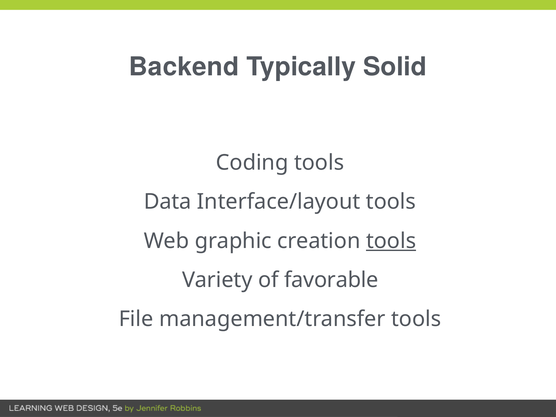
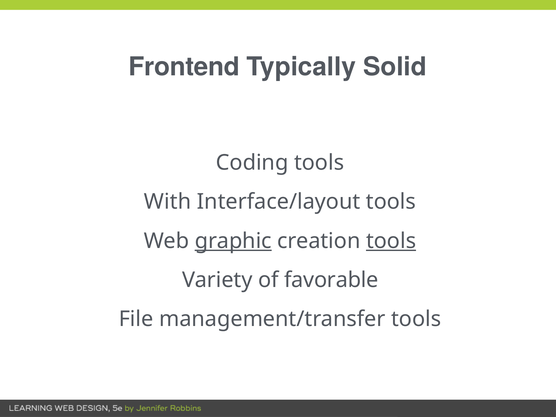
Backend: Backend -> Frontend (184, 67)
Data: Data -> With (168, 202)
graphic underline: none -> present (233, 241)
